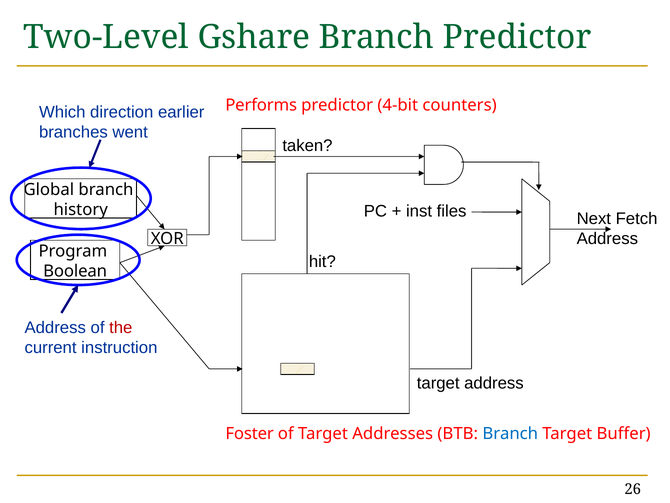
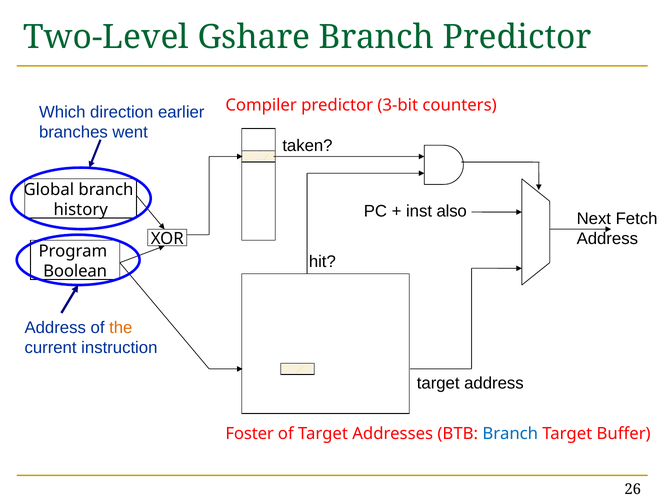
Performs: Performs -> Compiler (261, 105)
4-bit: 4-bit -> 3-bit (398, 105)
files: files -> also (452, 211)
the colour: red -> orange (121, 327)
